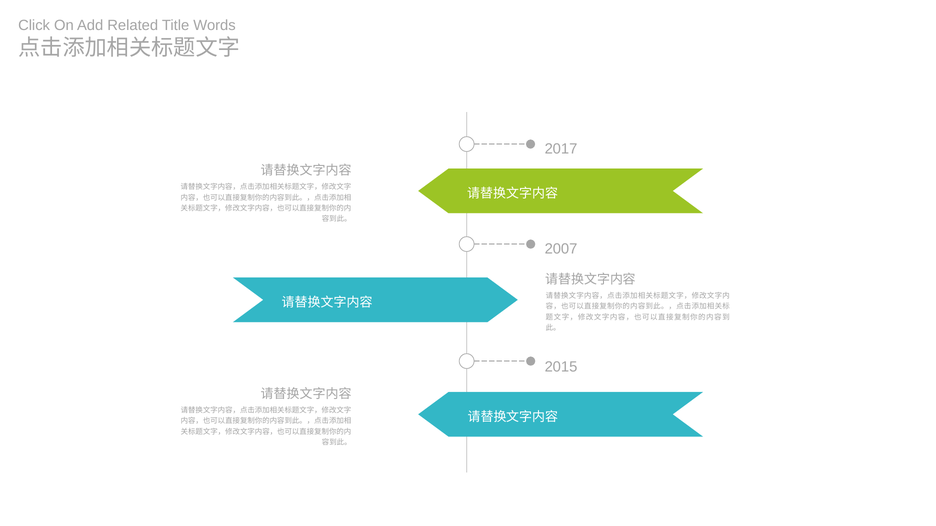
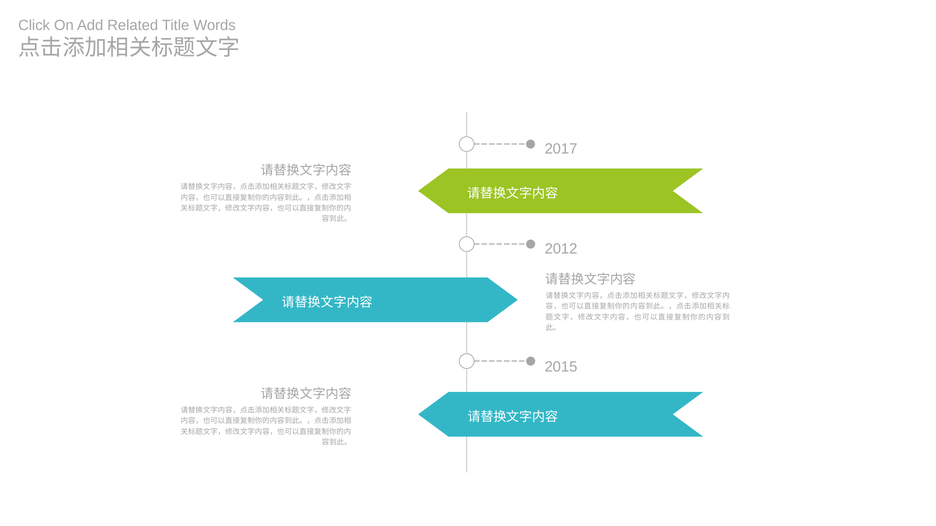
2007: 2007 -> 2012 (561, 249)
